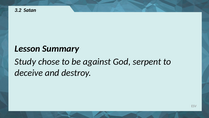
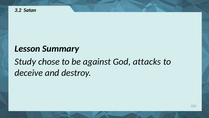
serpent: serpent -> attacks (147, 62)
